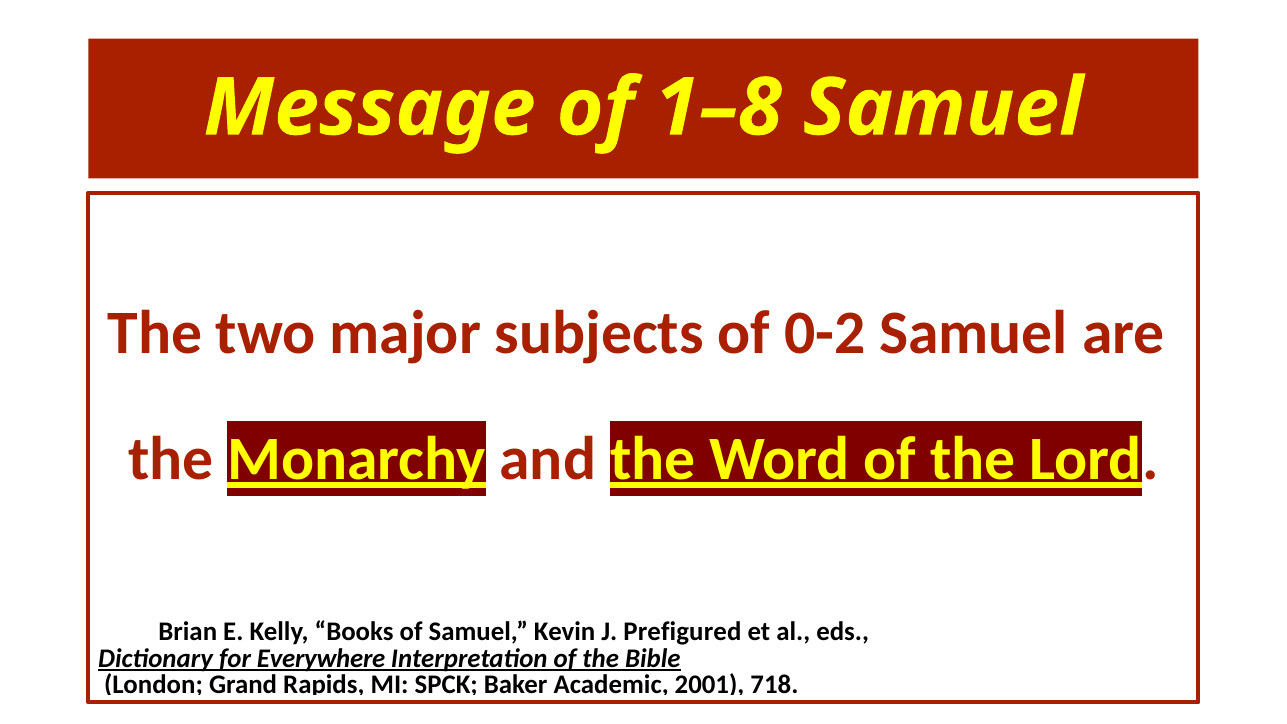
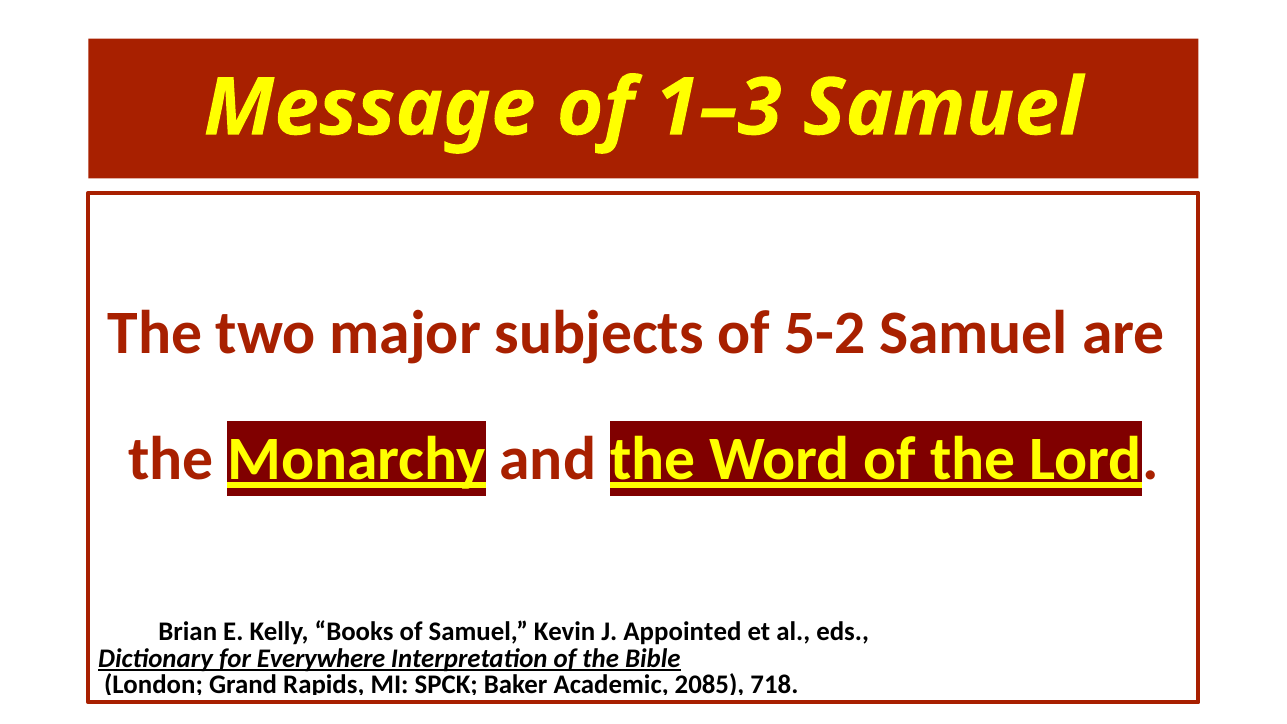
1–8: 1–8 -> 1–3 (718, 108)
0-2: 0-2 -> 5-2 (825, 334)
Prefigured: Prefigured -> Appointed (682, 632)
2001: 2001 -> 2085 (710, 685)
